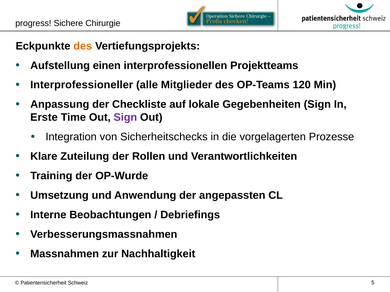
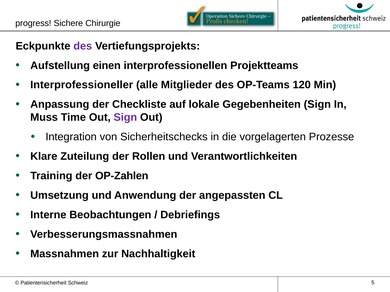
des colour: orange -> purple (83, 46)
Erste: Erste -> Muss (44, 118)
OP-Wurde: OP-Wurde -> OP-Zahlen (122, 176)
